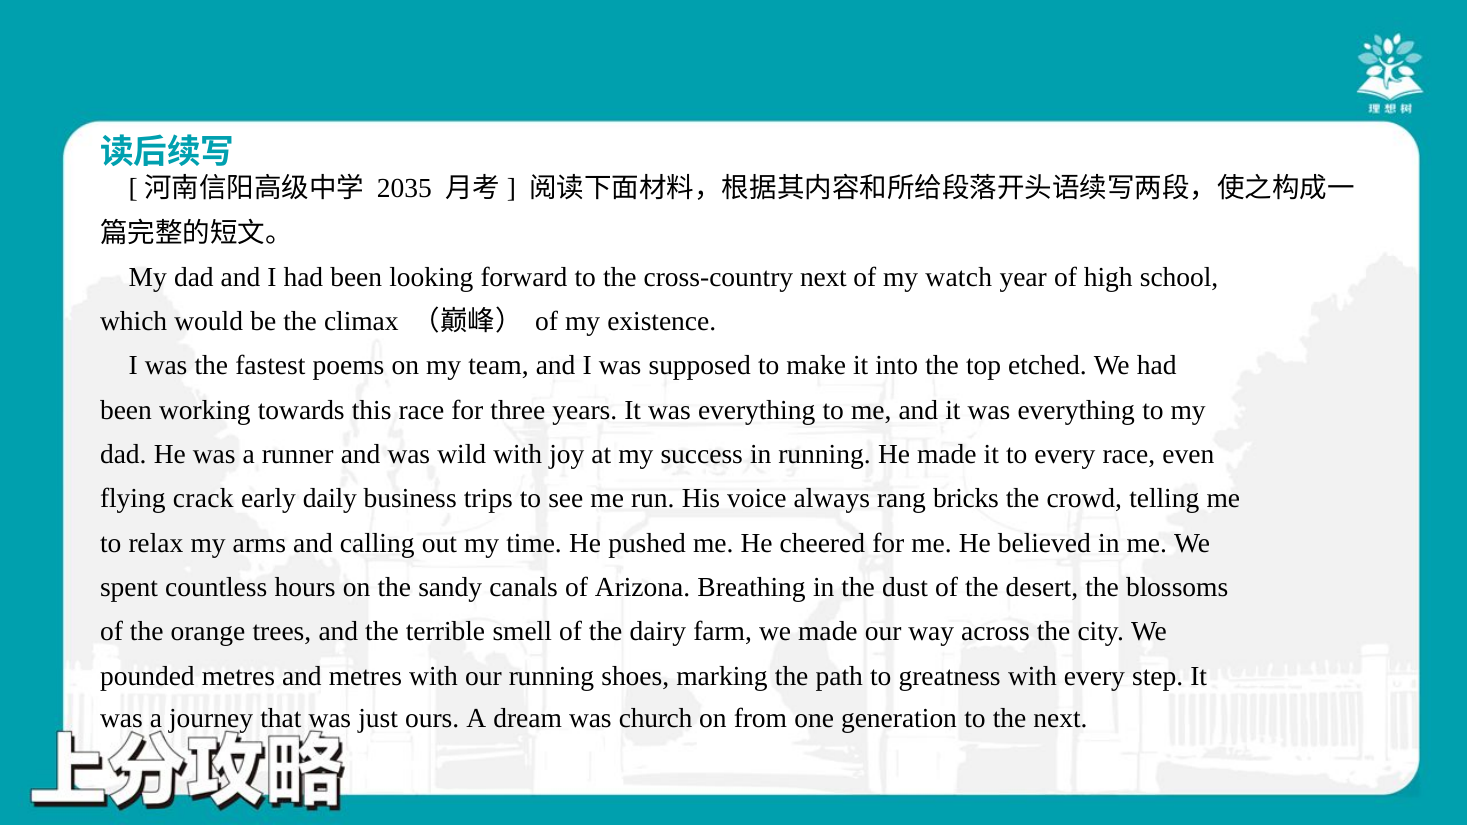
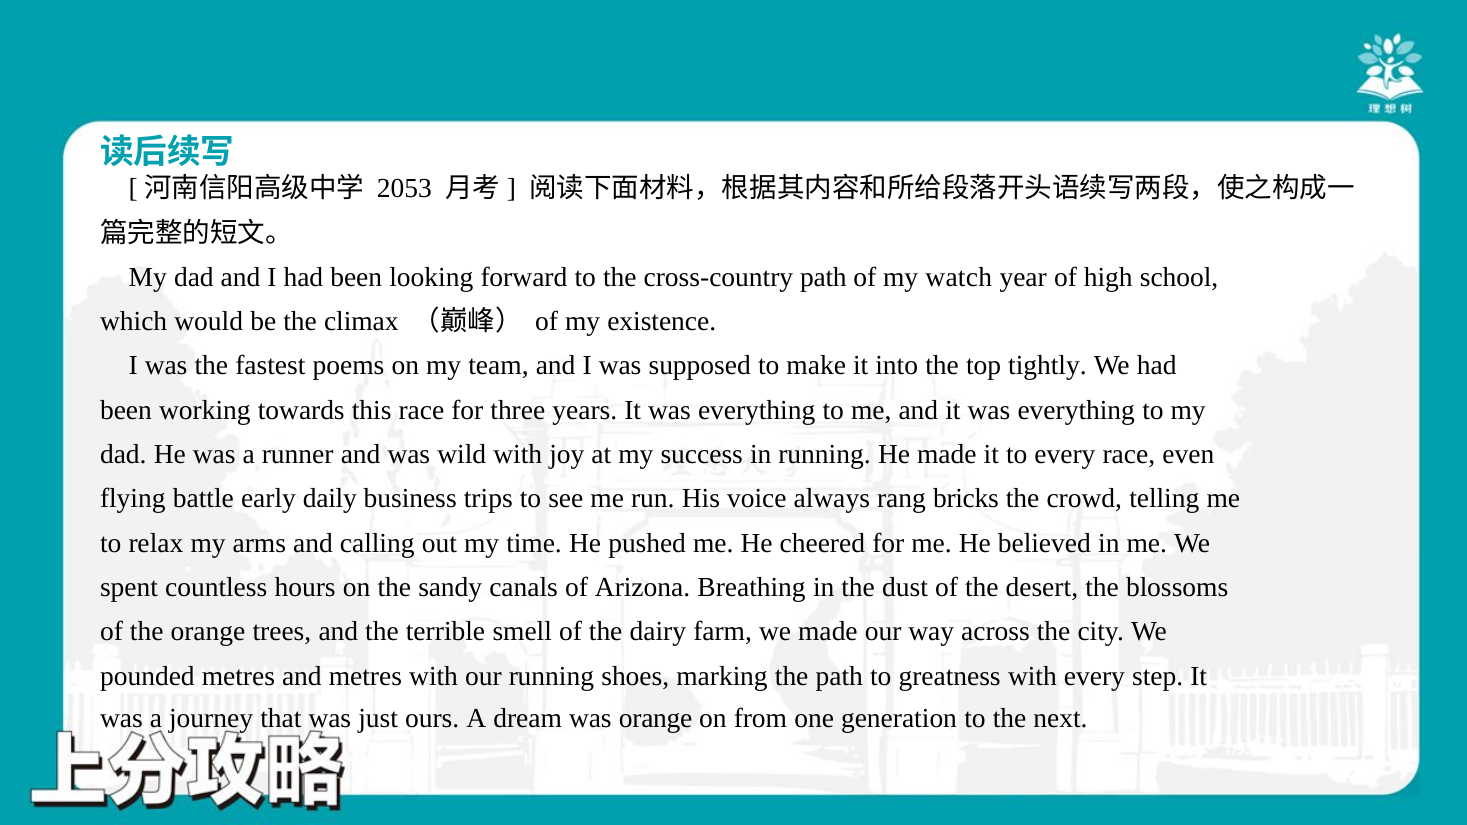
2035: 2035 -> 2053 (404, 189)
cross-country next: next -> path (823, 277)
etched: etched -> tightly (1047, 366)
crack: crack -> battle (203, 499)
was church: church -> orange (656, 719)
